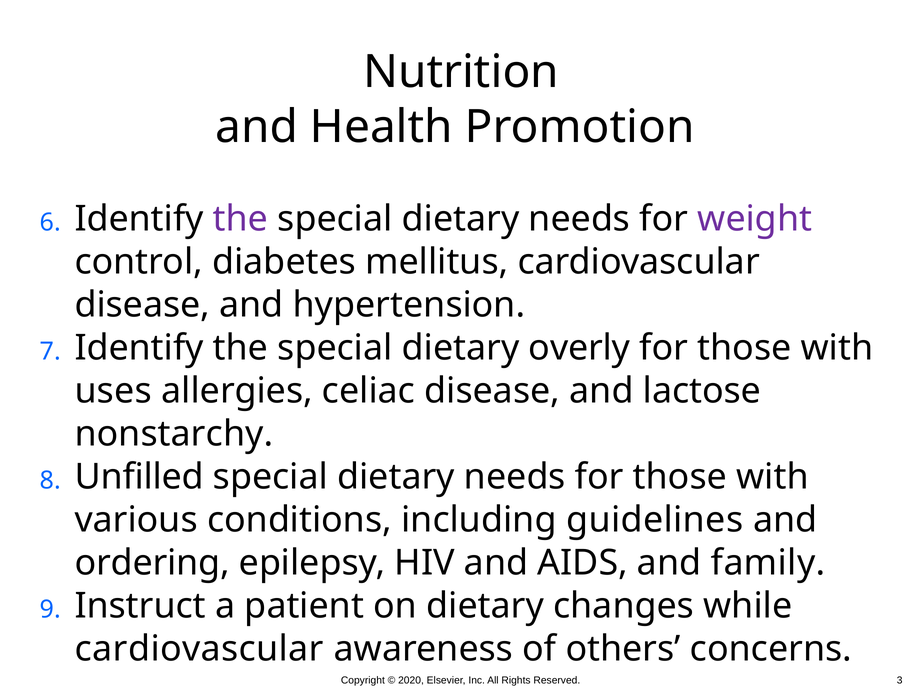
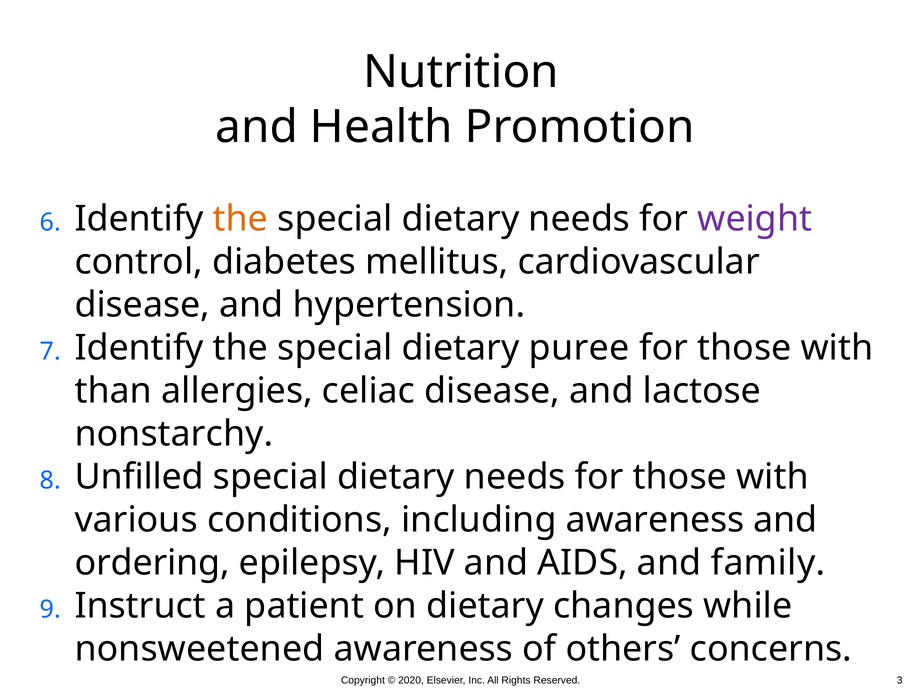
the colour: purple -> orange (241, 219)
overly: overly -> puree (579, 348)
uses: uses -> than (113, 391)
including guidelines: guidelines -> awareness (655, 520)
cardiovascular: cardiovascular -> nonsweetened (199, 650)
